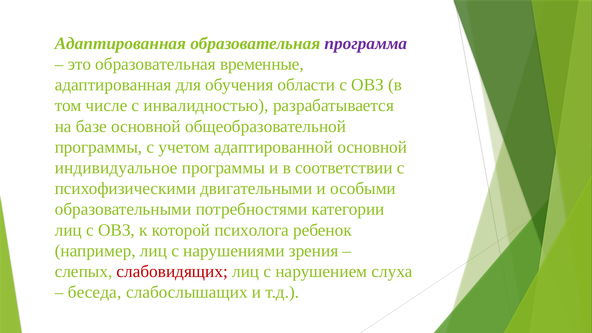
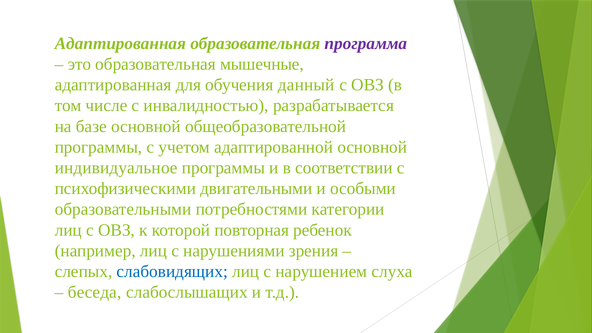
временные: временные -> мышечные (262, 64)
области: области -> данный (306, 85)
психолога: психолога -> повторная (252, 230)
слабовидящих colour: red -> blue (172, 271)
